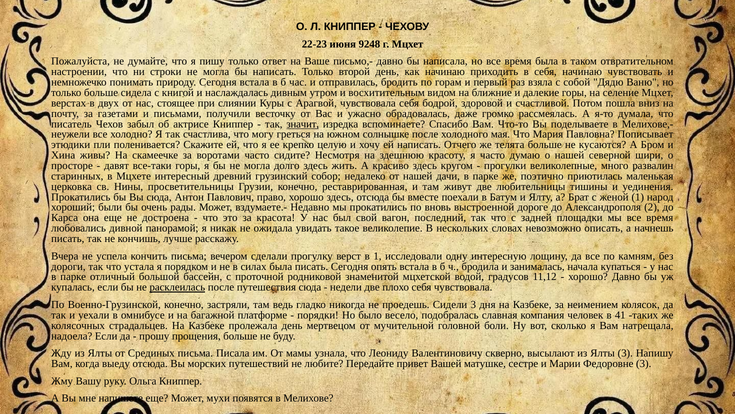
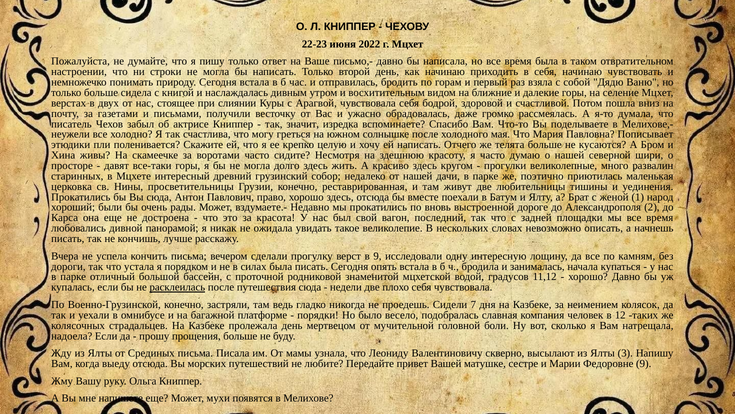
9248: 9248 -> 2022 (369, 44)
значит underline: present -> none (303, 124)
в 1: 1 -> 9 (377, 256)
Сидели 3: 3 -> 7 (473, 304)
41: 41 -> 12 (620, 315)
Федоровне 3: 3 -> 9 (644, 363)
